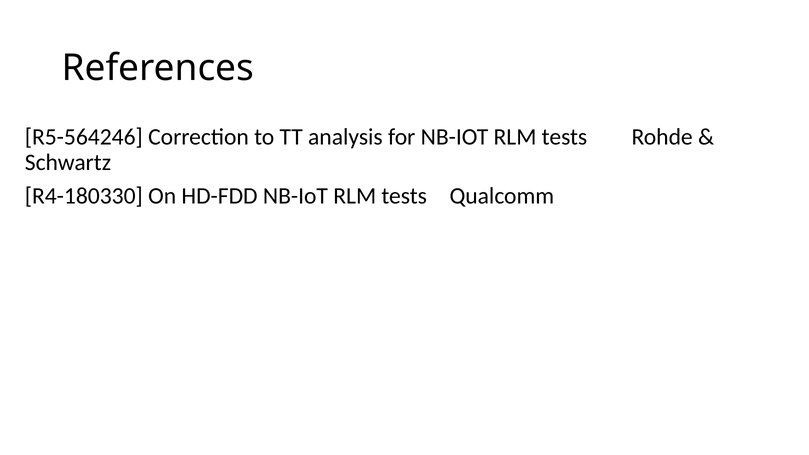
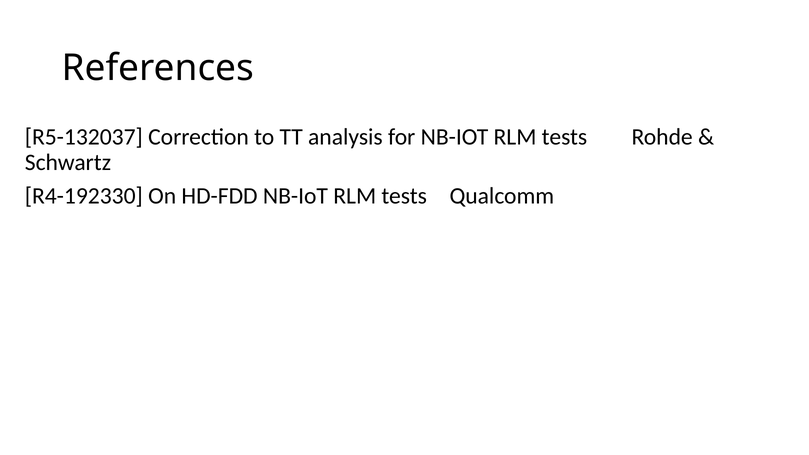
R5-564246: R5-564246 -> R5-132037 (84, 137)
R4-180330: R4-180330 -> R4-192330 (84, 196)
